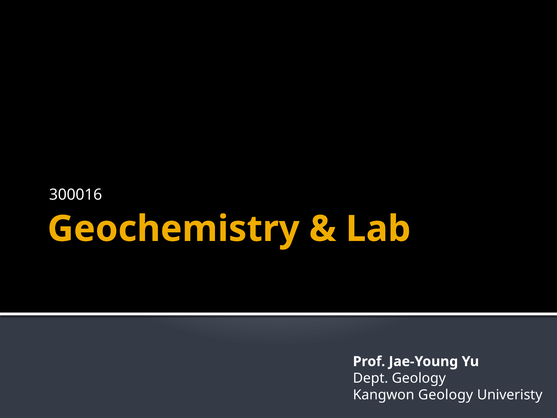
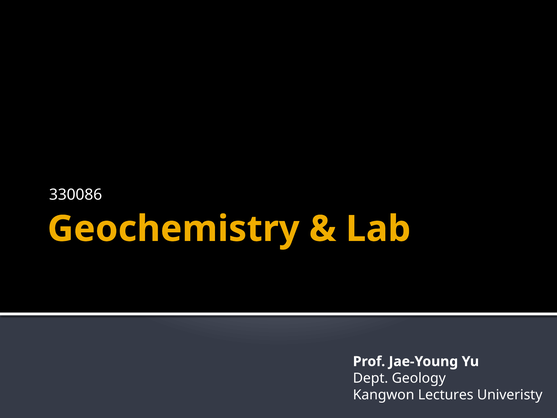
300016: 300016 -> 330086 (76, 195)
Kangwon Geology: Geology -> Lectures (446, 395)
